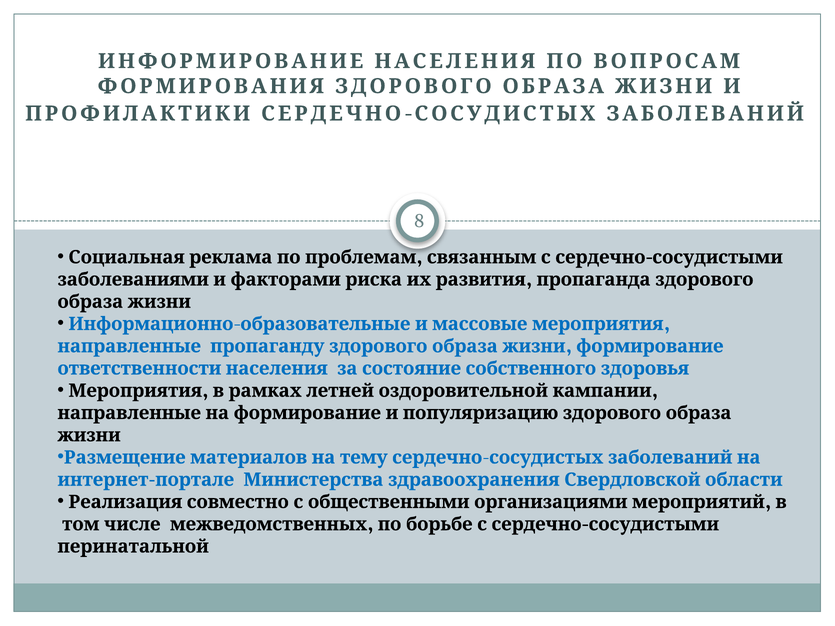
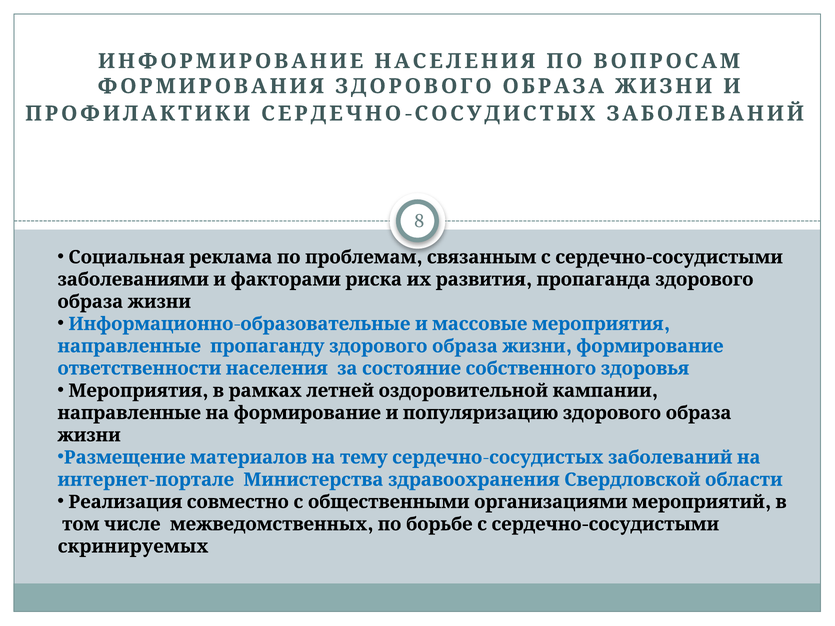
перинатальной: перинатальной -> скринируемых (133, 547)
